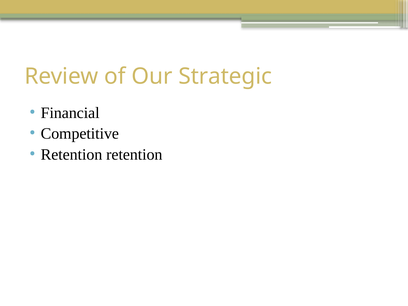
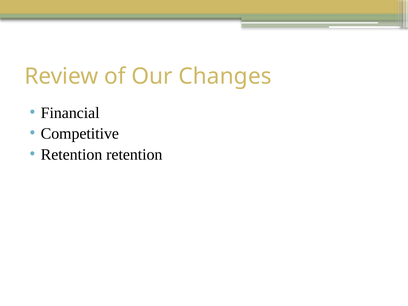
Strategic: Strategic -> Changes (225, 76)
